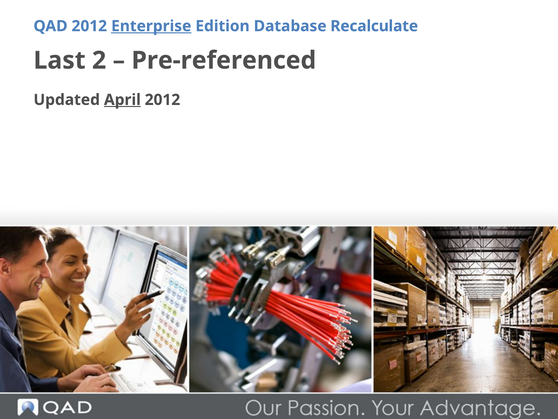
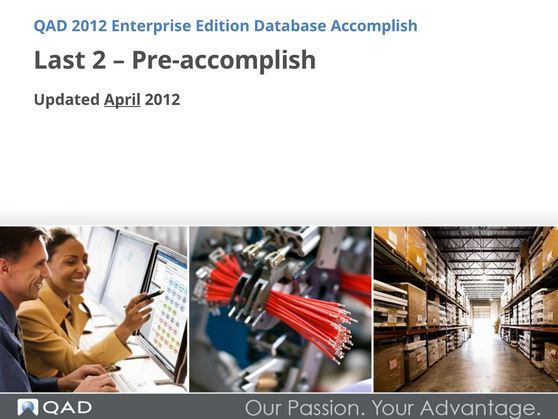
Enterprise underline: present -> none (151, 26)
Recalculate: Recalculate -> Accomplish (374, 26)
Pre-referenced: Pre-referenced -> Pre-accomplish (224, 60)
